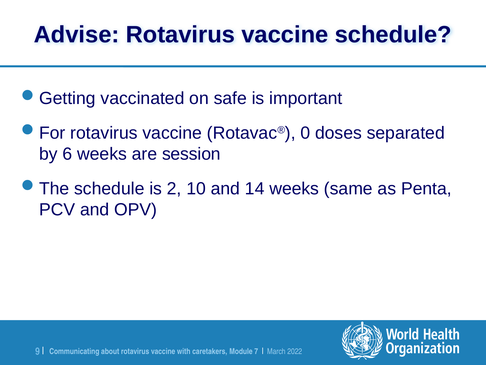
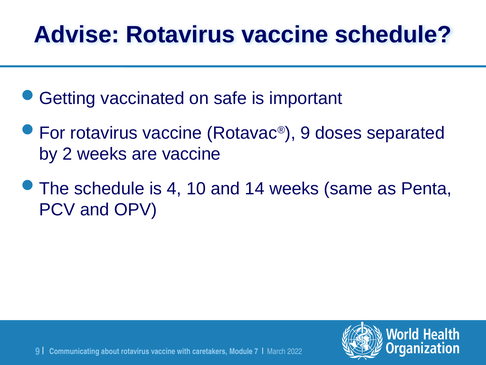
Rotavac® 0: 0 -> 9 (305, 133)
6: 6 -> 2 (67, 154)
are session: session -> vaccine (191, 154)
2: 2 -> 4 (174, 188)
